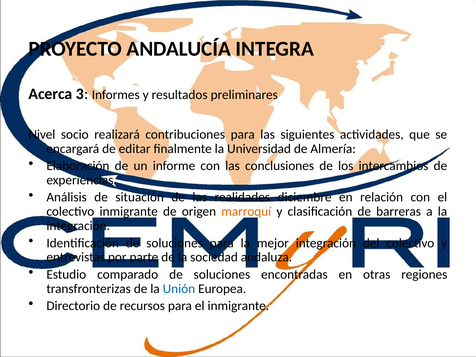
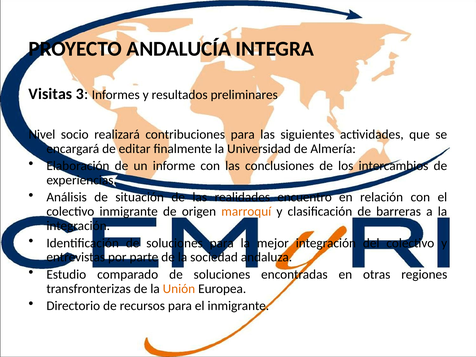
Acerca: Acerca -> Visitas (50, 94)
diciembre: diciembre -> encuentro (305, 197)
Unión colour: blue -> orange (179, 289)
